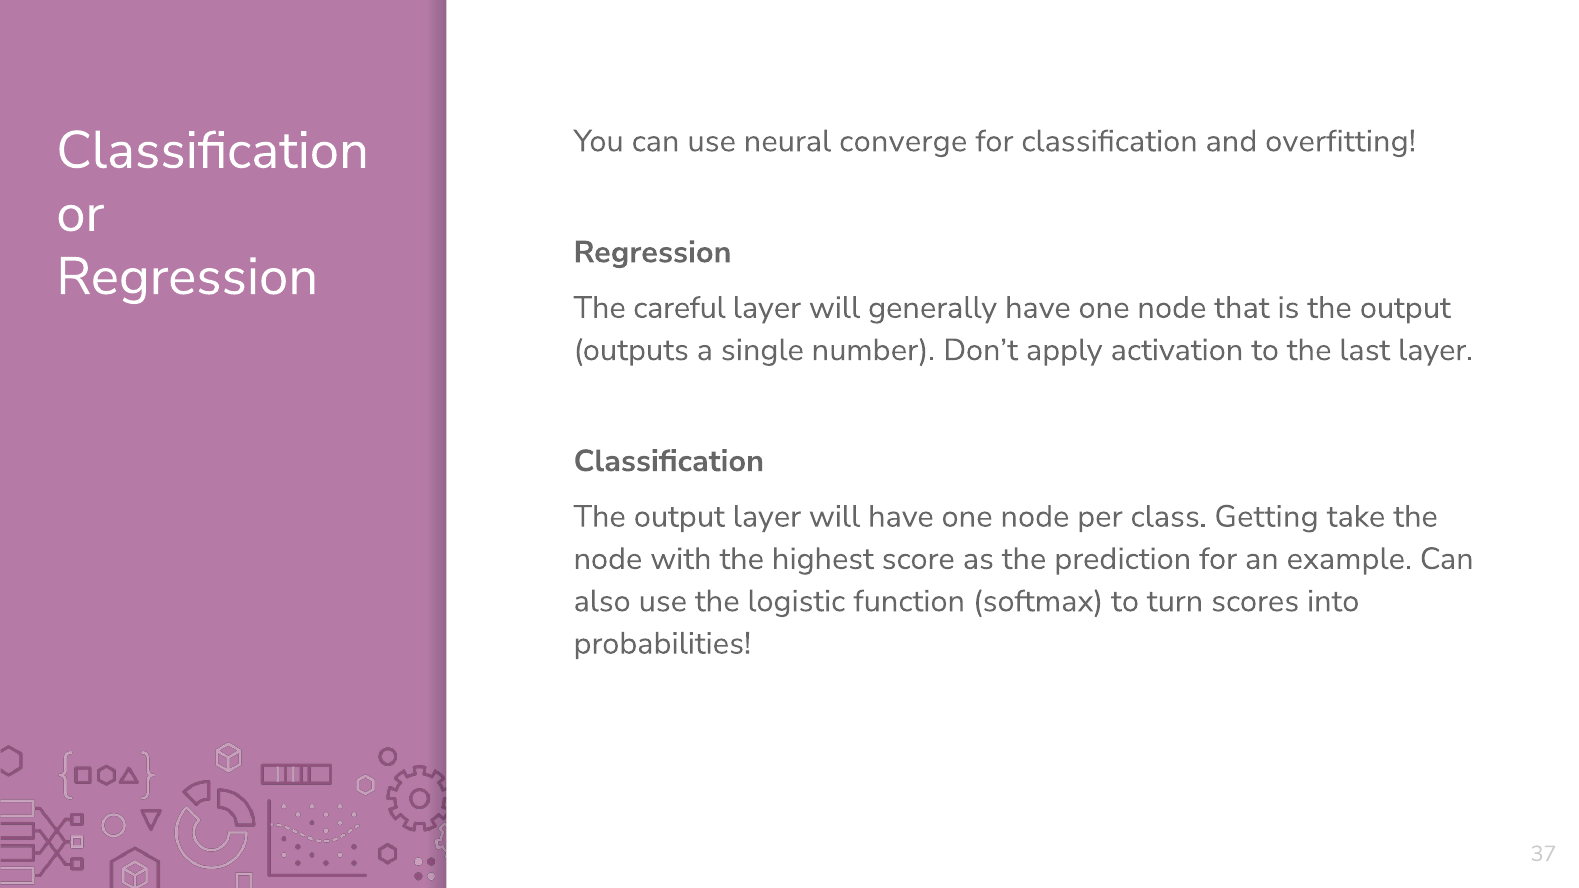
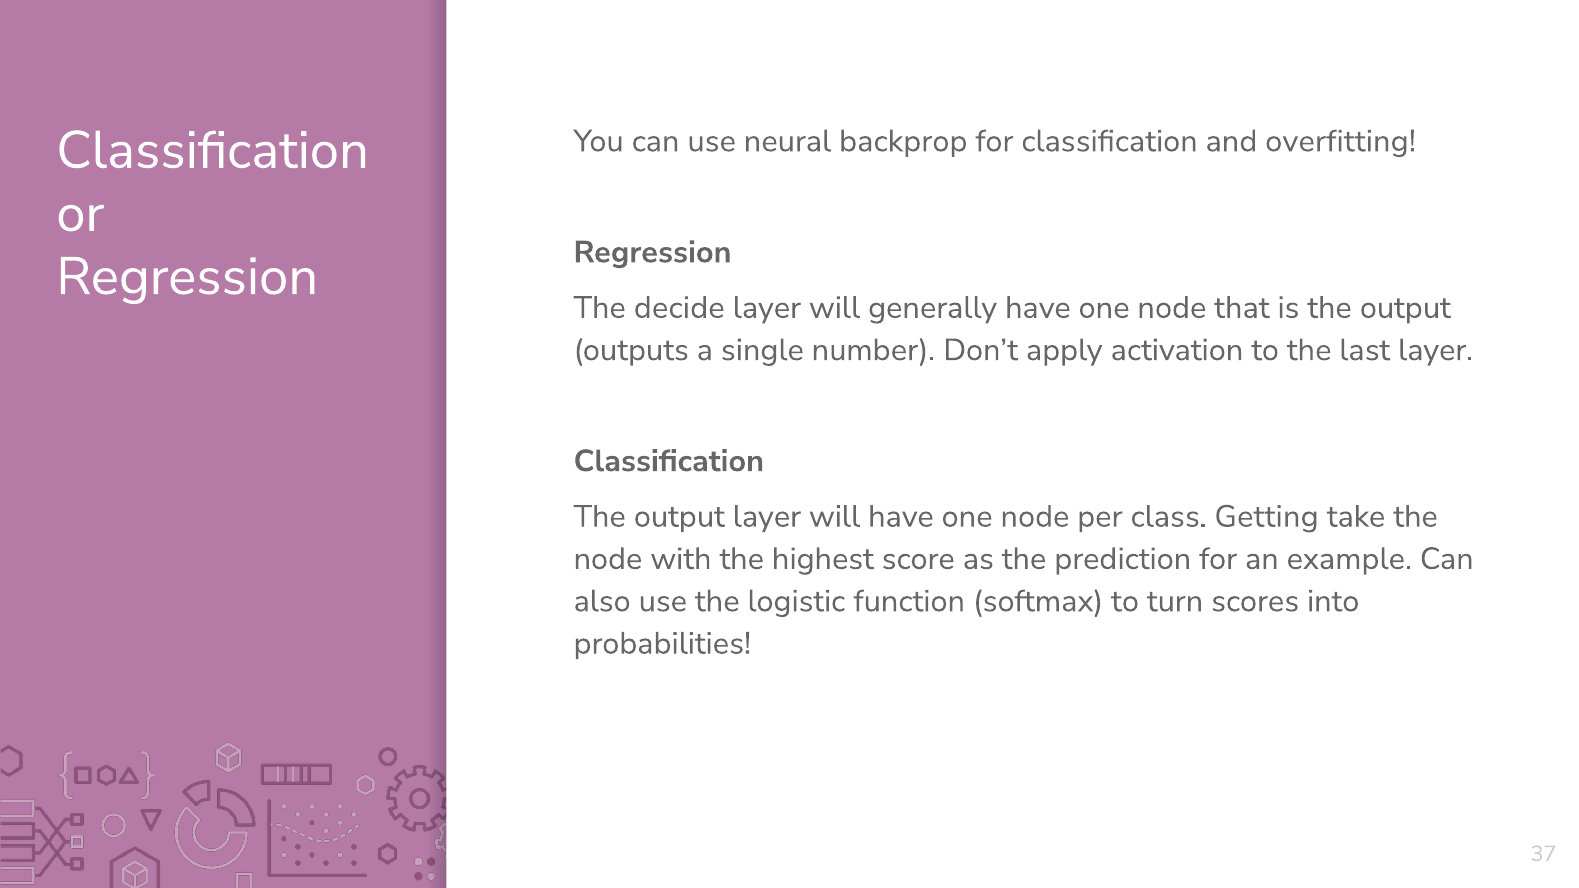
converge: converge -> backprop (903, 141)
careful: careful -> decide (679, 308)
